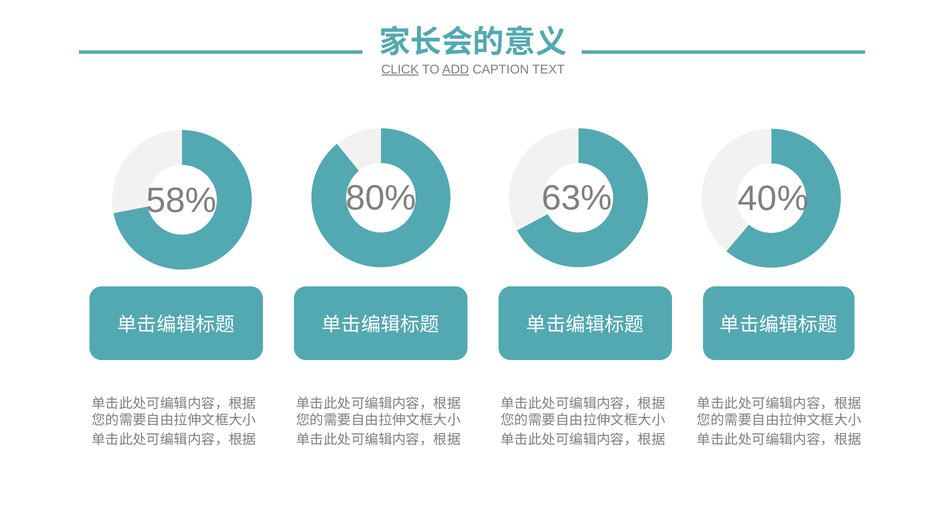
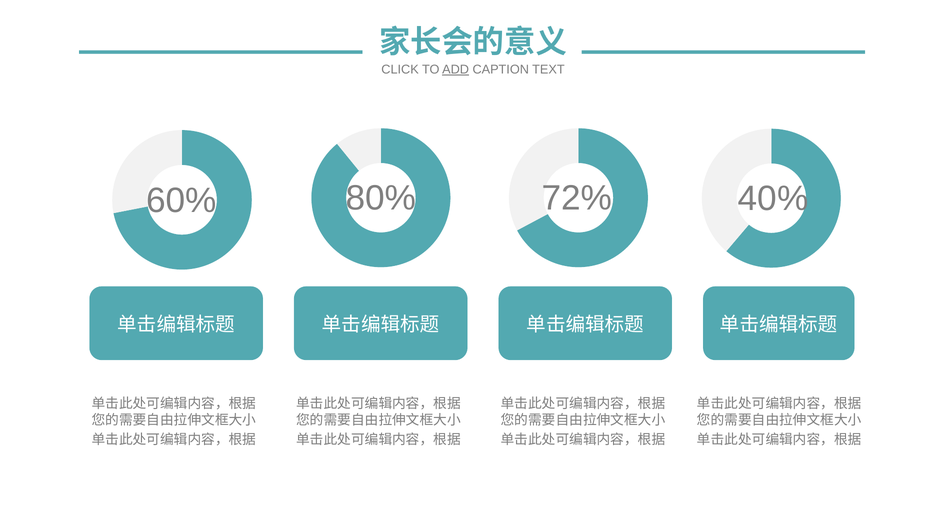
CLICK underline: present -> none (400, 70)
63%: 63% -> 72% (577, 198)
58%: 58% -> 60% (182, 201)
